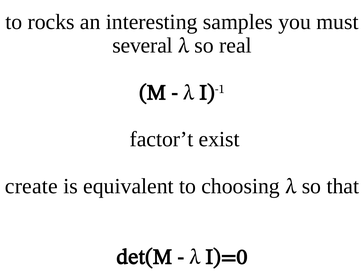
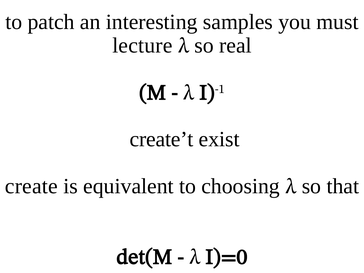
rocks: rocks -> patch (51, 22)
several: several -> lecture (142, 45)
factor’t: factor’t -> create’t (162, 139)
